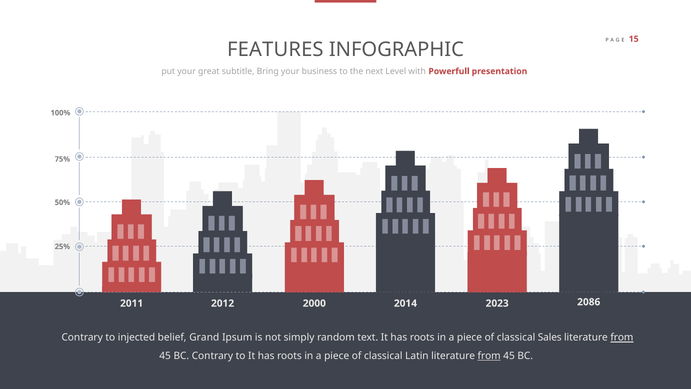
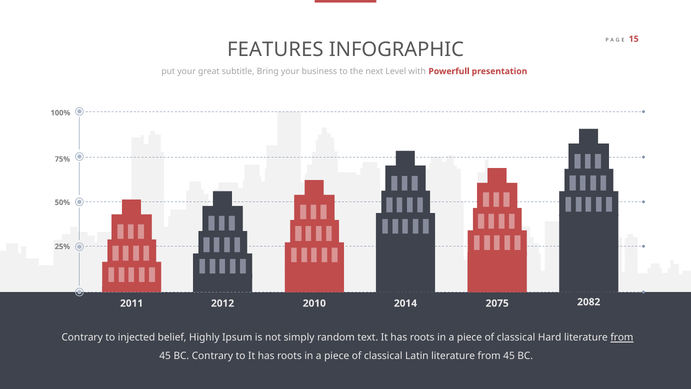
2086: 2086 -> 2082 (589, 302)
2000: 2000 -> 2010 (314, 303)
2023: 2023 -> 2075 (497, 303)
Grand: Grand -> Highly (204, 337)
Sales: Sales -> Hard (550, 337)
from underline: present -> none (489, 356)
